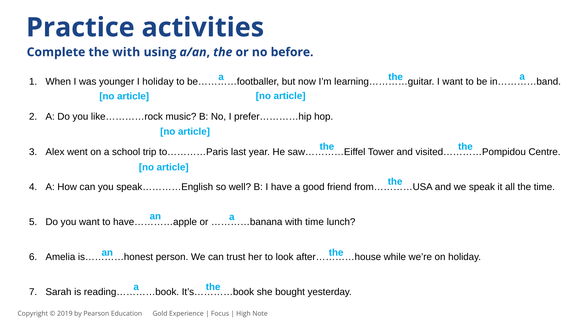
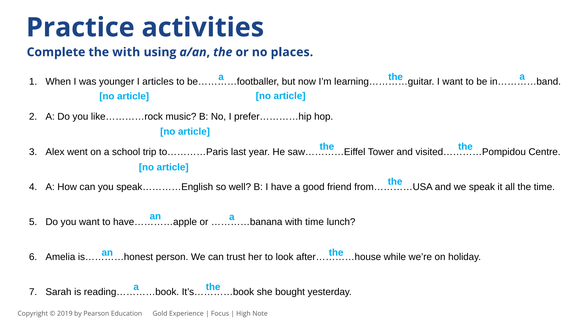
before: before -> places (292, 52)
I holiday: holiday -> articles (158, 82)
